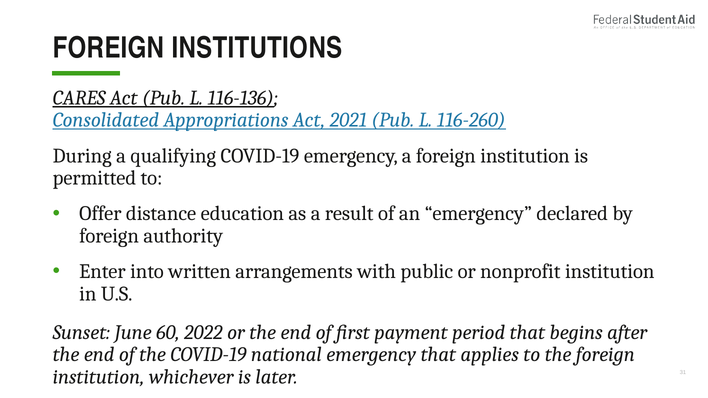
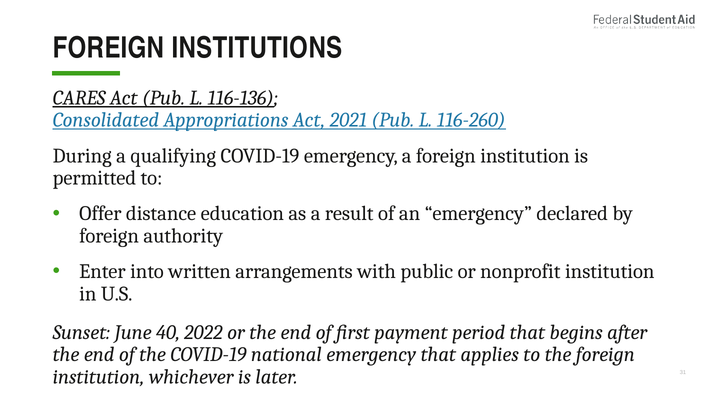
60: 60 -> 40 (168, 332)
